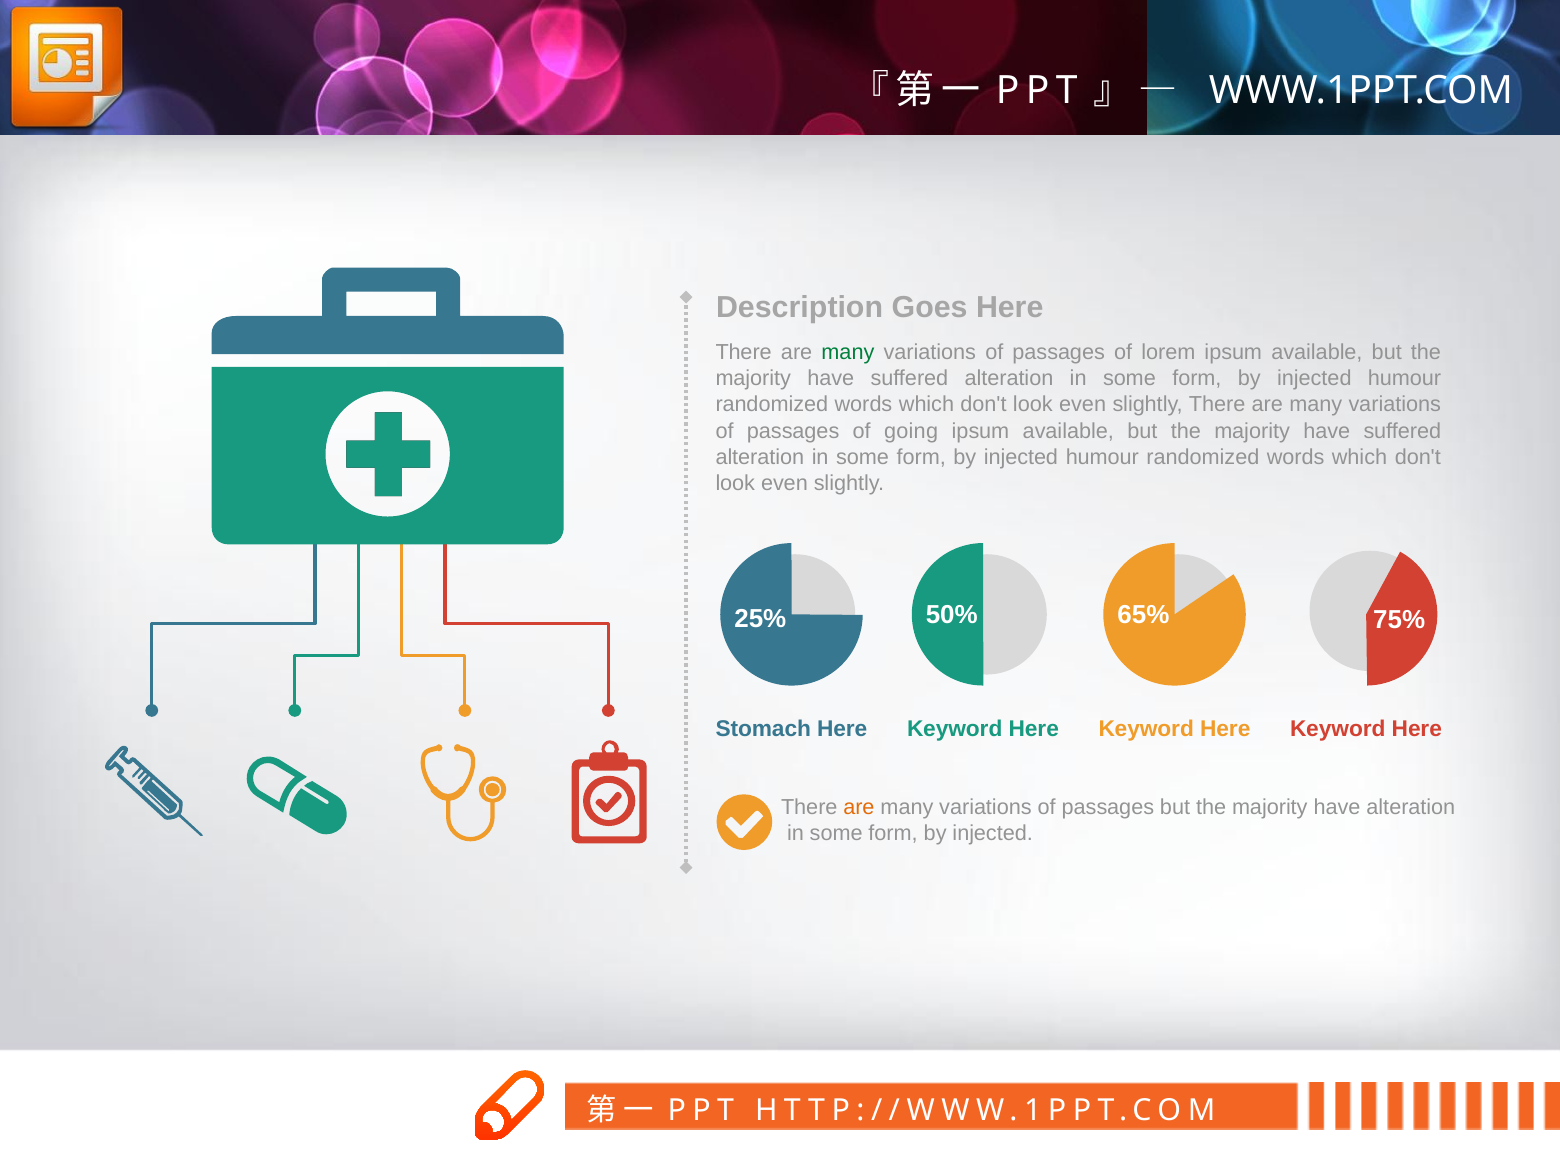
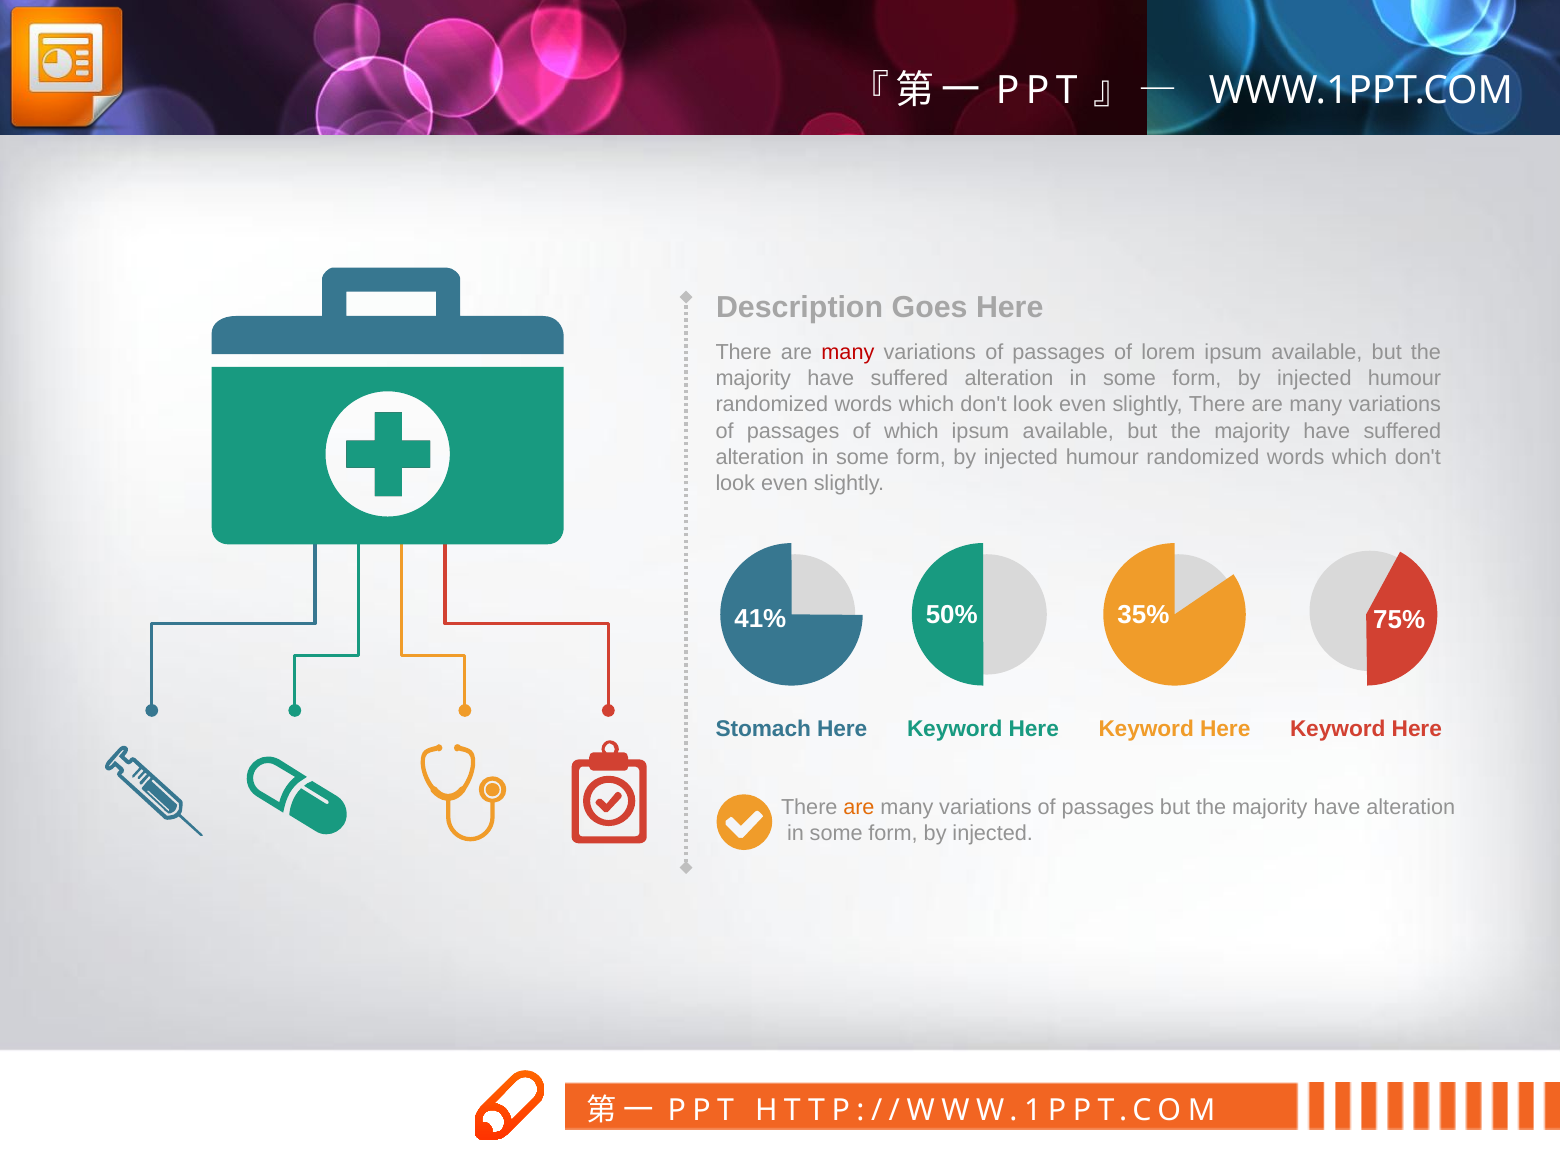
many colour: green -> red (848, 353)
of going: going -> which (911, 431)
25%: 25% -> 41% (760, 618)
65%: 65% -> 35% (1143, 615)
